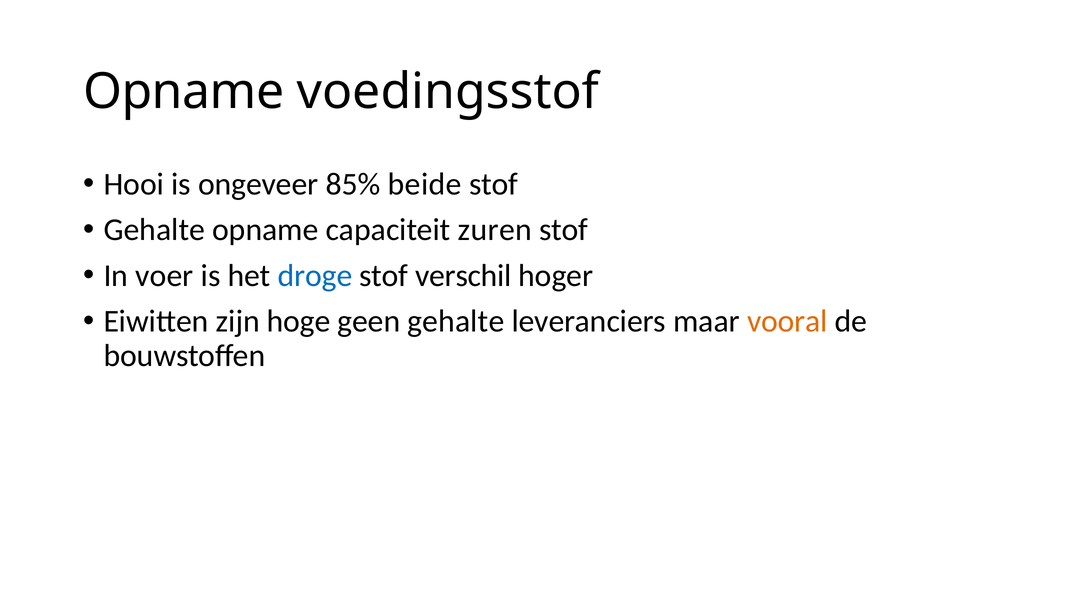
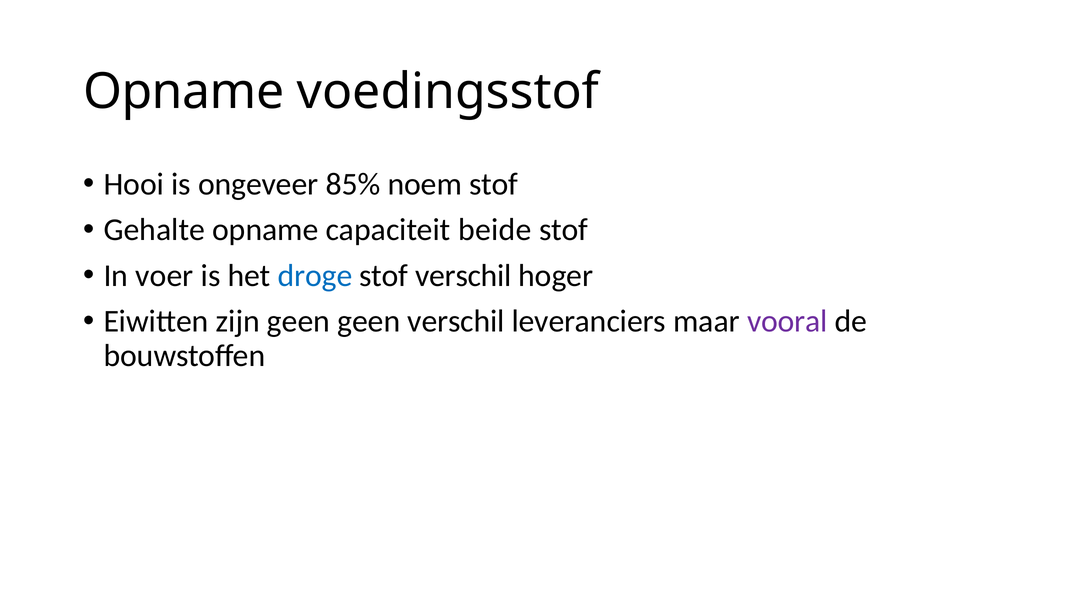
beide: beide -> noem (425, 184)
zuren: zuren -> beide (495, 230)
zijn hoge: hoge -> geen (298, 321)
geen gehalte: gehalte -> verschil (456, 321)
vooral colour: orange -> purple (787, 321)
